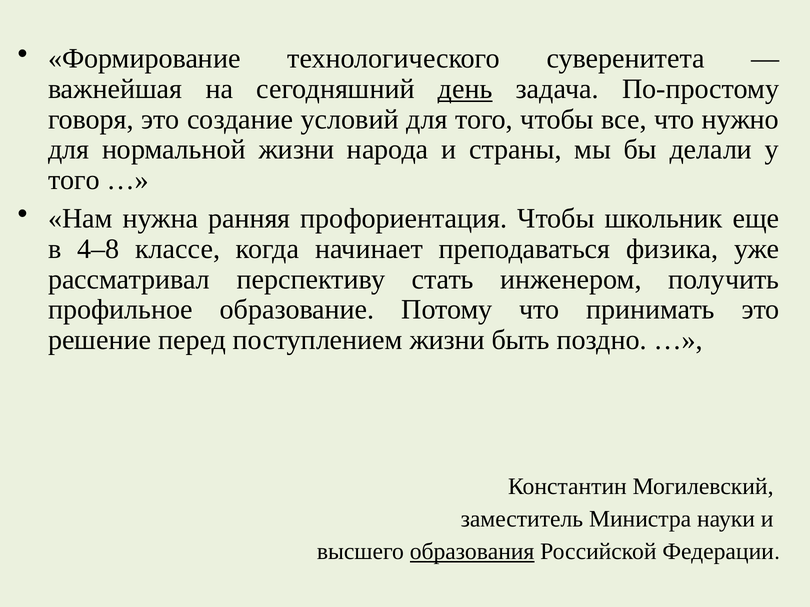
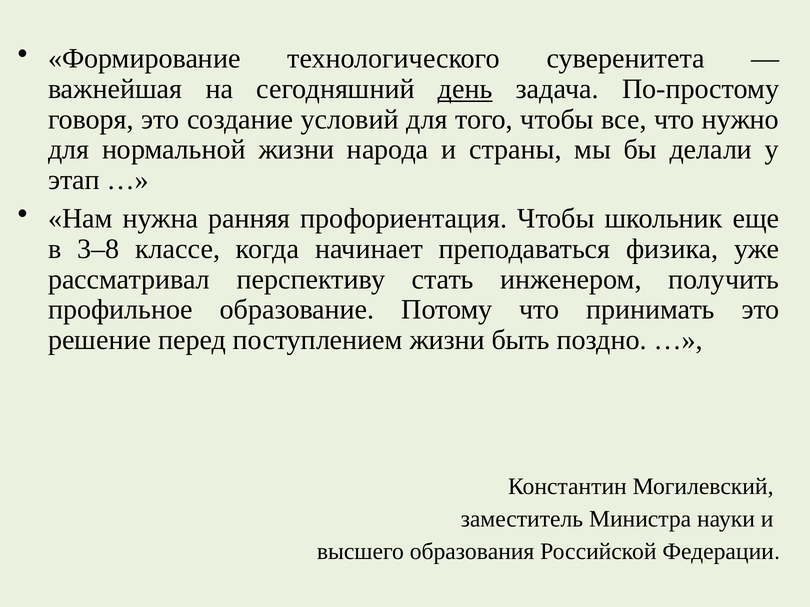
того: того -> этап (74, 180)
4–8: 4–8 -> 3–8 (98, 249)
образования underline: present -> none (472, 552)
